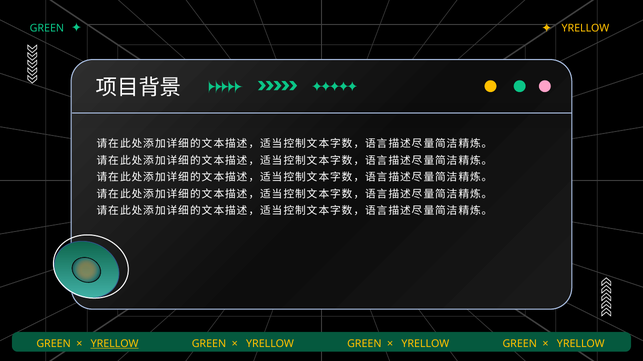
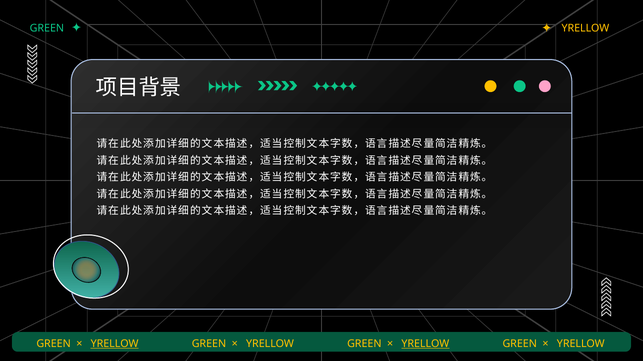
YRELLOW underline: none -> present (425, 344)
